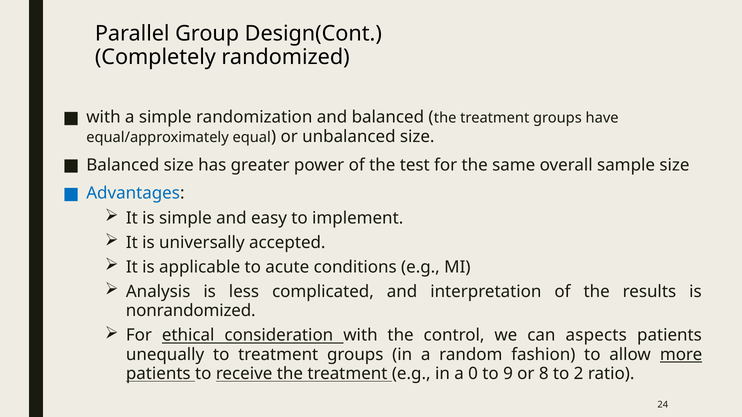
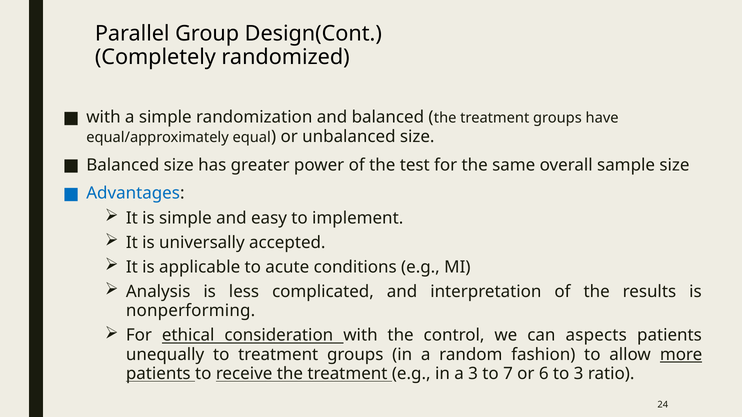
nonrandomized: nonrandomized -> nonperforming (191, 311)
a 0: 0 -> 3 (473, 374)
9: 9 -> 7 (508, 374)
8: 8 -> 6 (544, 374)
to 2: 2 -> 3 (579, 374)
